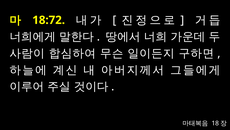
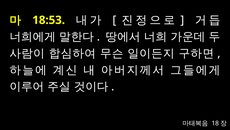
18:72: 18:72 -> 18:53 (49, 20)
